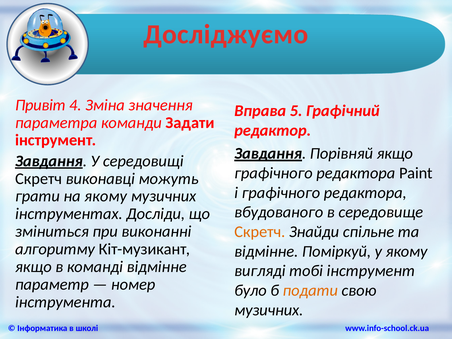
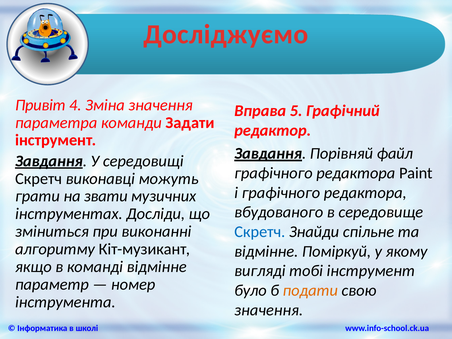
Порівняй якщо: якщо -> файл (395, 153)
на якому: якому -> звати (106, 196)
Скретч colour: orange -> blue (260, 232)
музичних: музичних -> значення (269, 310)
